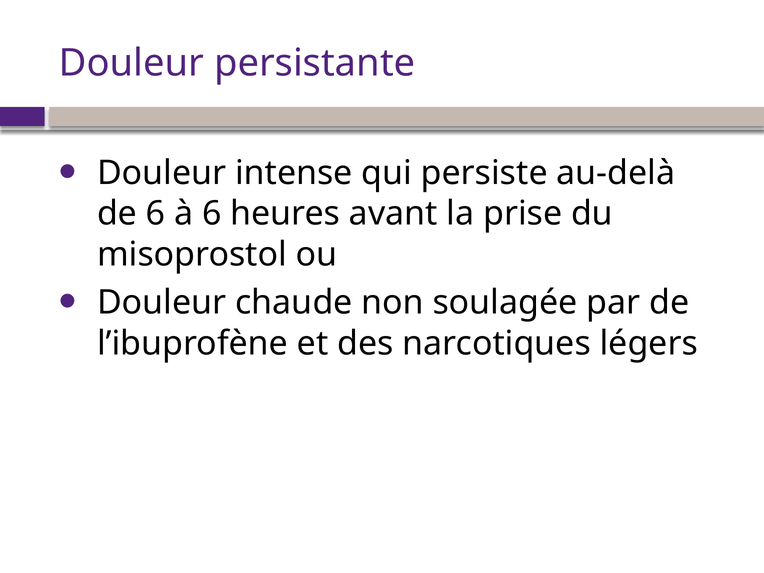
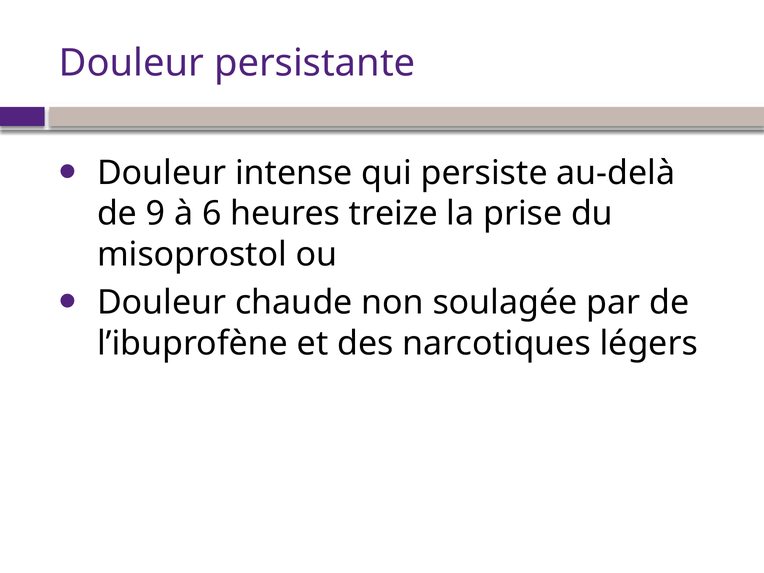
de 6: 6 -> 9 (156, 214)
avant: avant -> treize (393, 214)
